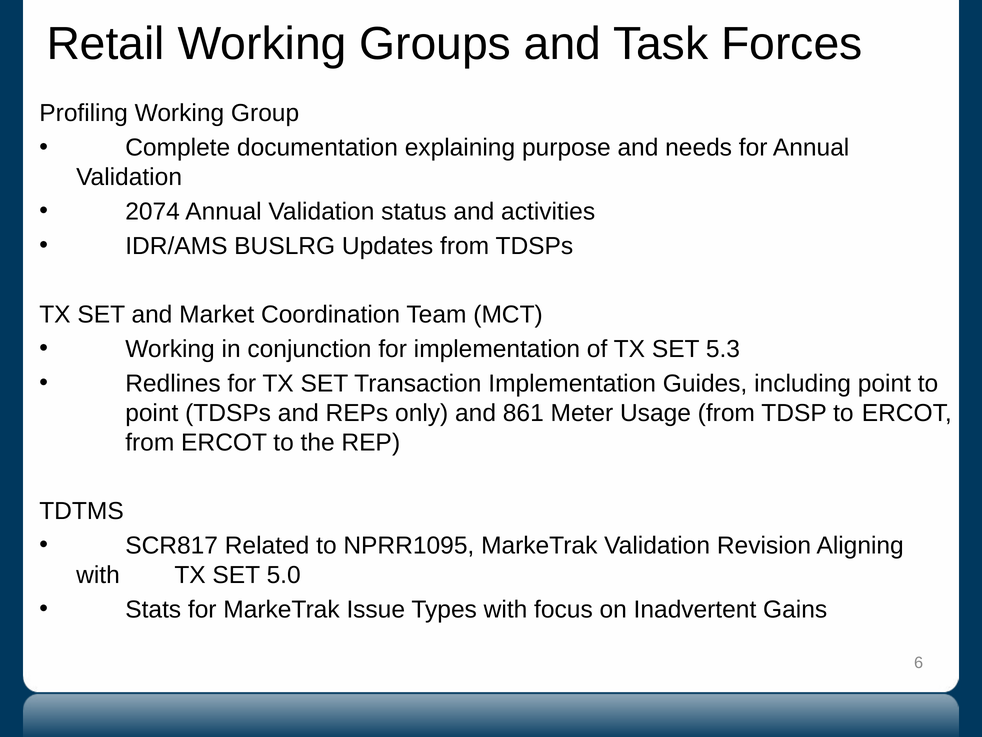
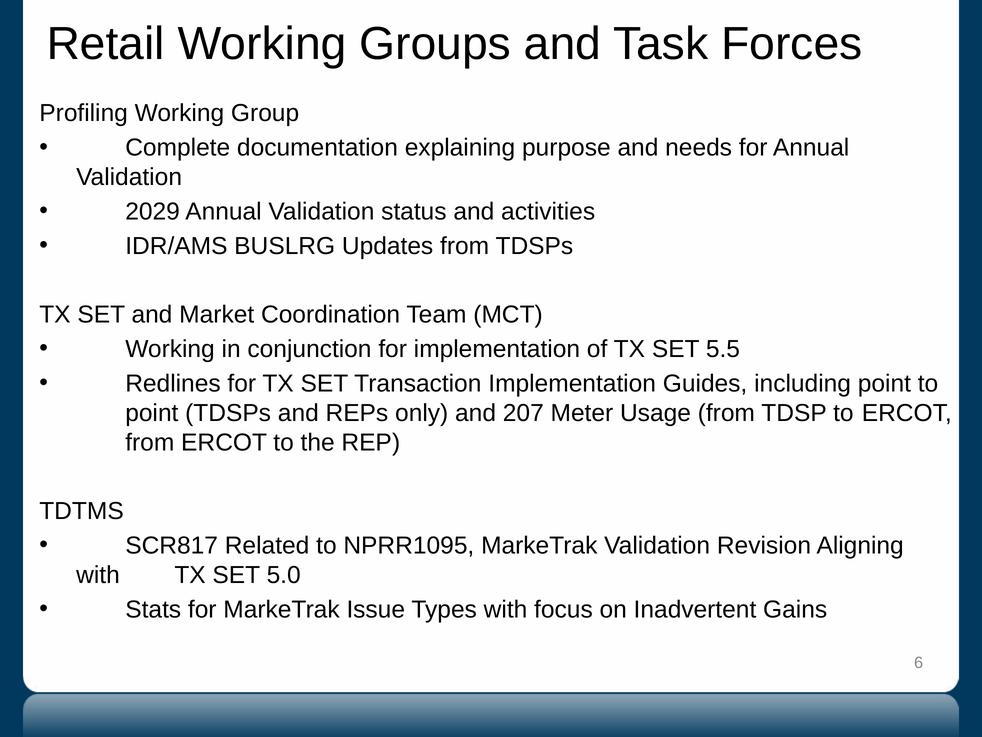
2074: 2074 -> 2029 (153, 211)
5.3: 5.3 -> 5.5 (723, 349)
861: 861 -> 207 (523, 413)
